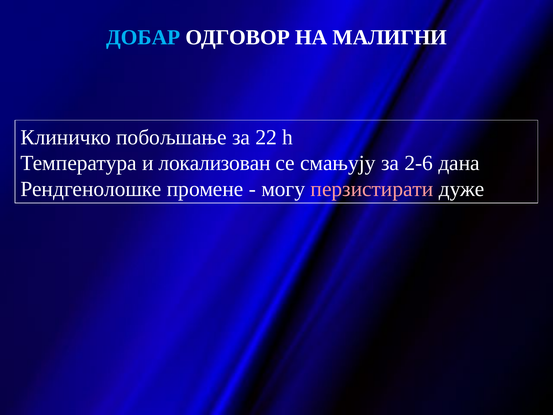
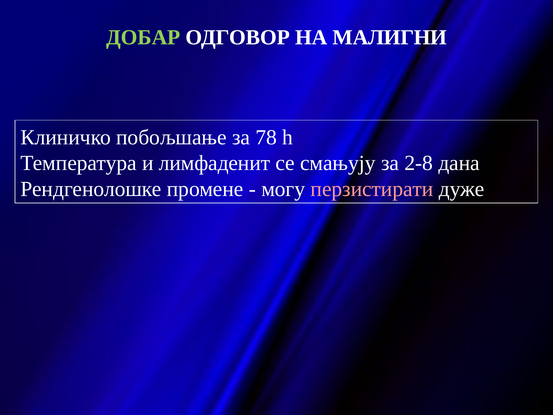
ДОБАР colour: light blue -> light green (143, 37)
22: 22 -> 78 (266, 137)
локализован: локализован -> лимфаденит (215, 163)
2-6: 2-6 -> 2-8 (419, 163)
